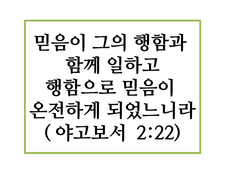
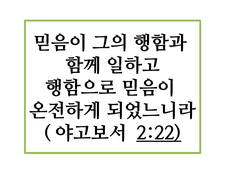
2:22 underline: none -> present (159, 134)
